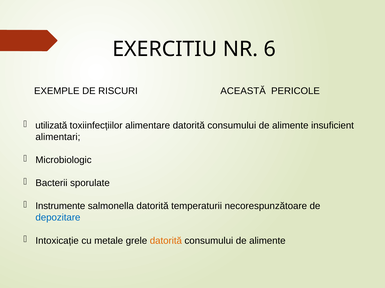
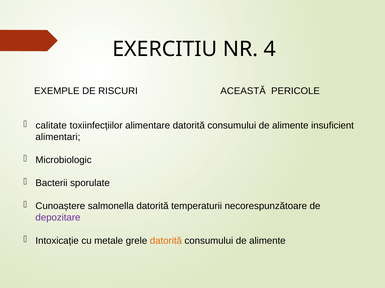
6: 6 -> 4 (270, 49)
utilizată: utilizată -> calitate (51, 126)
Instrumente: Instrumente -> Cunoaștere (60, 207)
depozitare colour: blue -> purple (58, 218)
